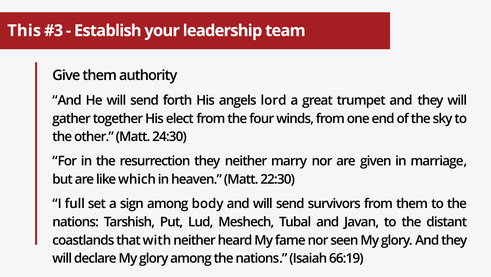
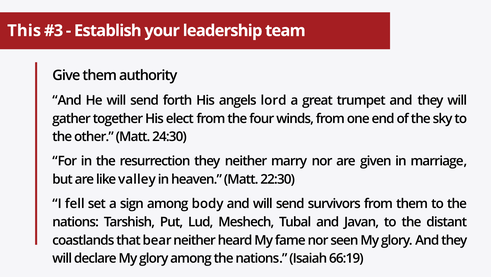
which: which -> valley (137, 179)
full: full -> fell (75, 204)
with: with -> bear (157, 240)
